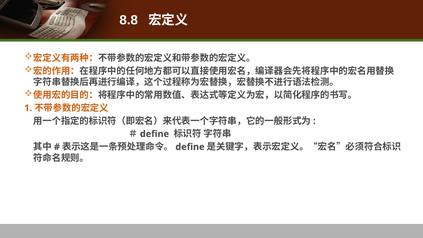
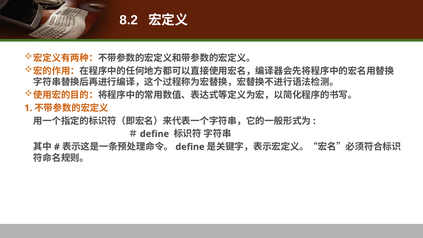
8.8: 8.8 -> 8.2 (129, 20)
